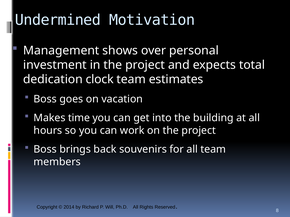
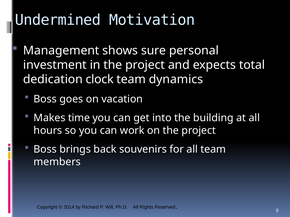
over: over -> sure (154, 51)
estimates: estimates -> dynamics (176, 80)
